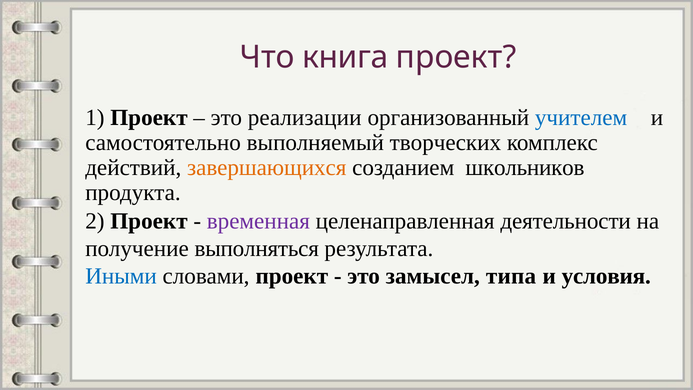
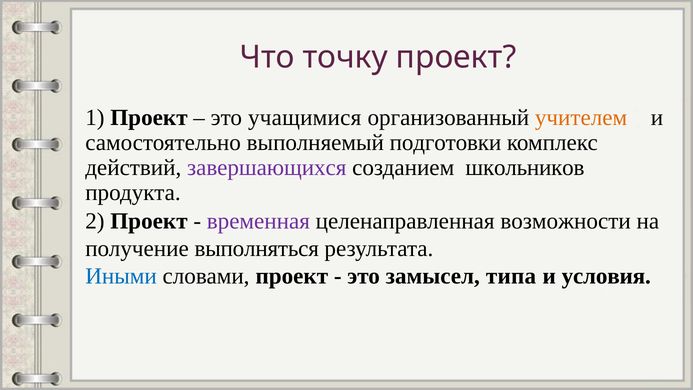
книга: книга -> точку (345, 57)
реализации: реализации -> учащимися (305, 118)
учителем colour: blue -> orange (581, 118)
творческих: творческих -> подготовки (445, 143)
завершающихся colour: orange -> purple (267, 168)
деятельности: деятельности -> возможности (566, 221)
